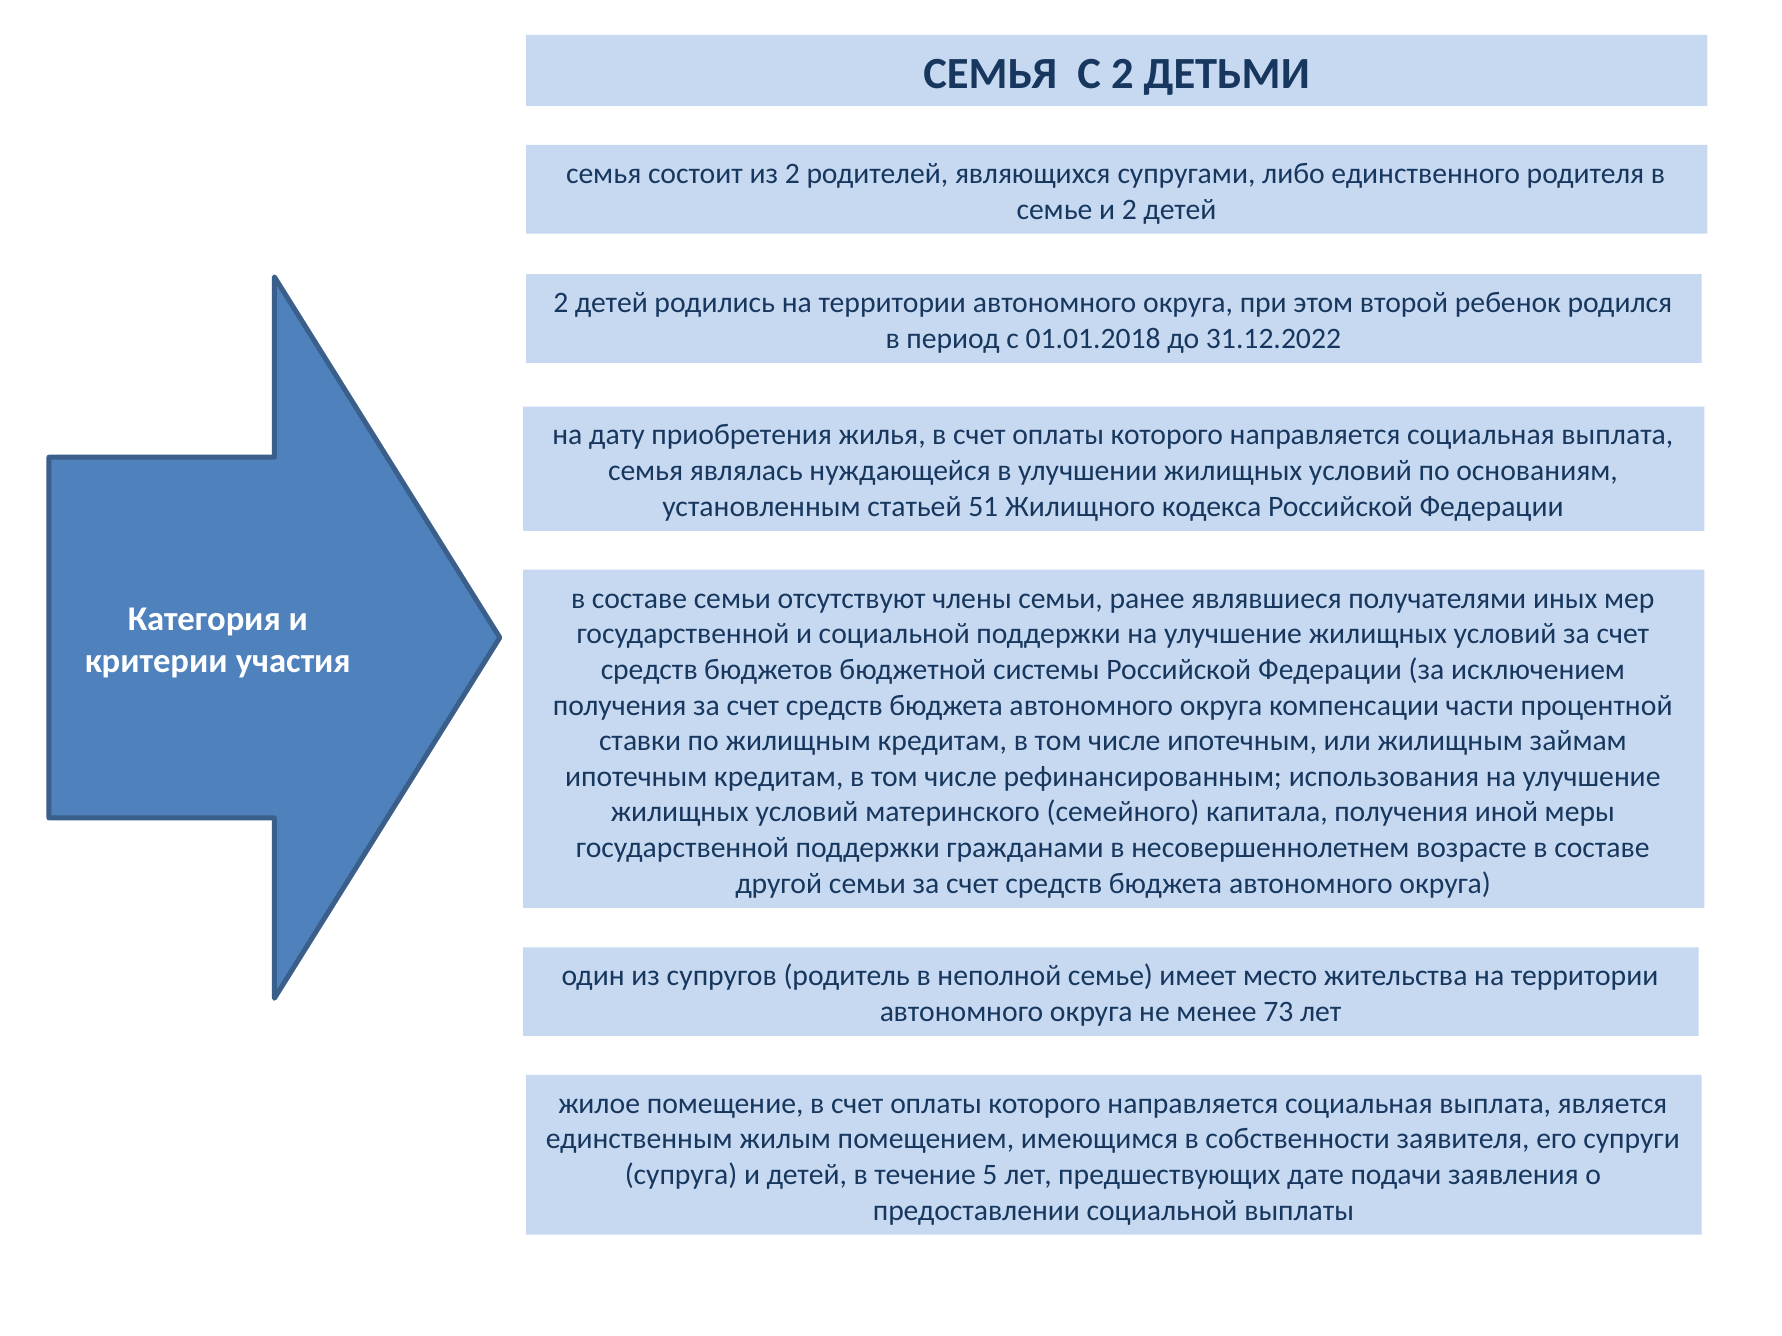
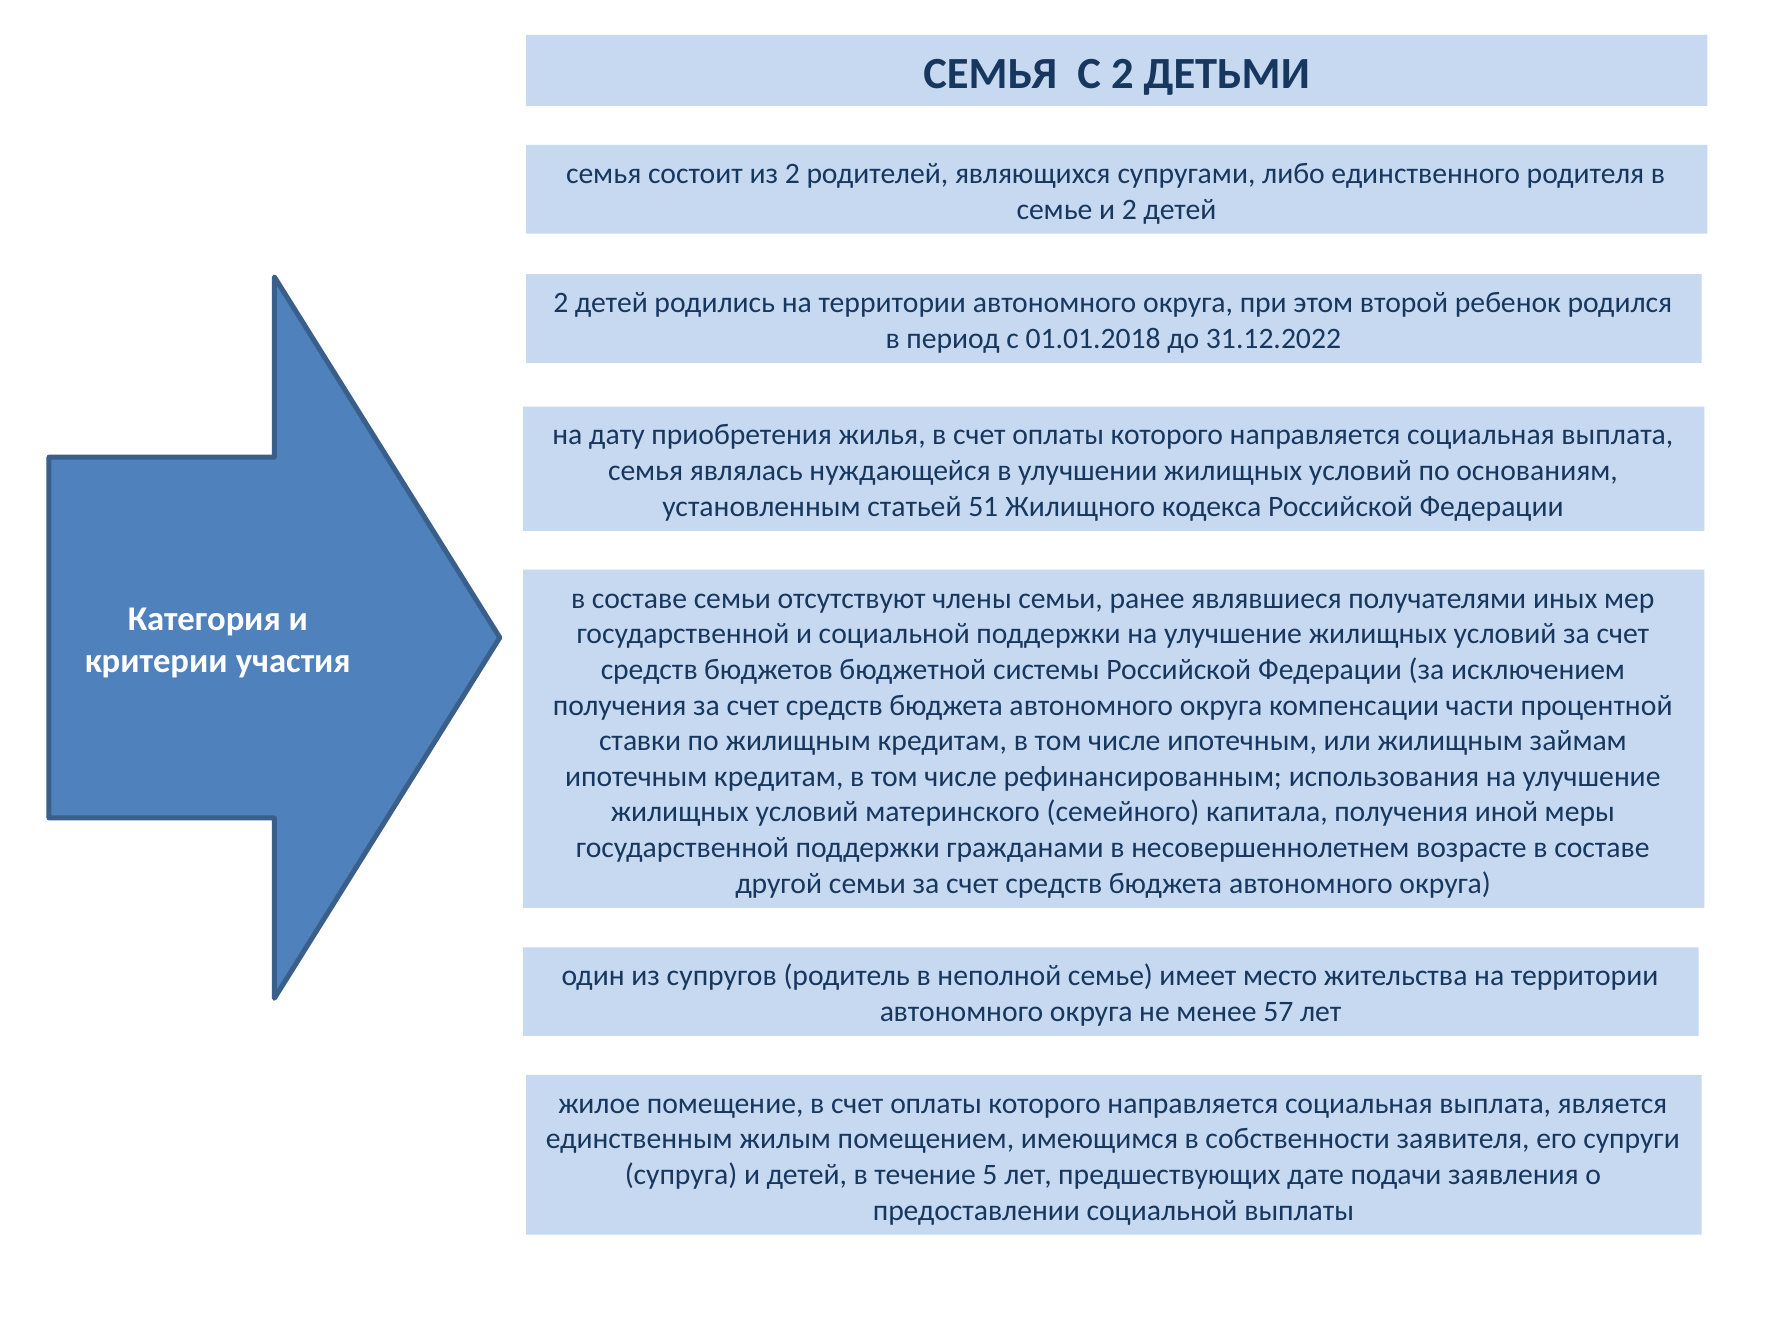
73: 73 -> 57 (1278, 1012)
